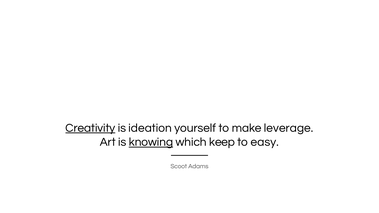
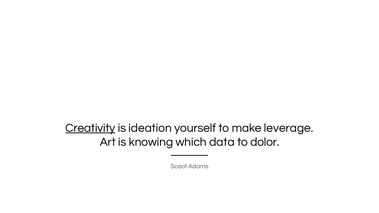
knowing underline: present -> none (151, 142)
keep: keep -> data (222, 142)
easy: easy -> dolor (265, 142)
